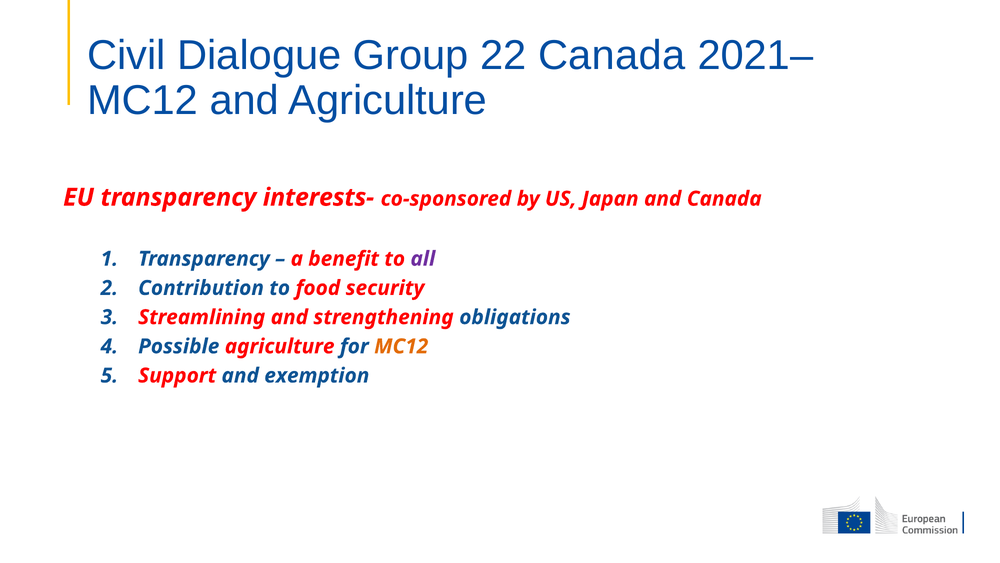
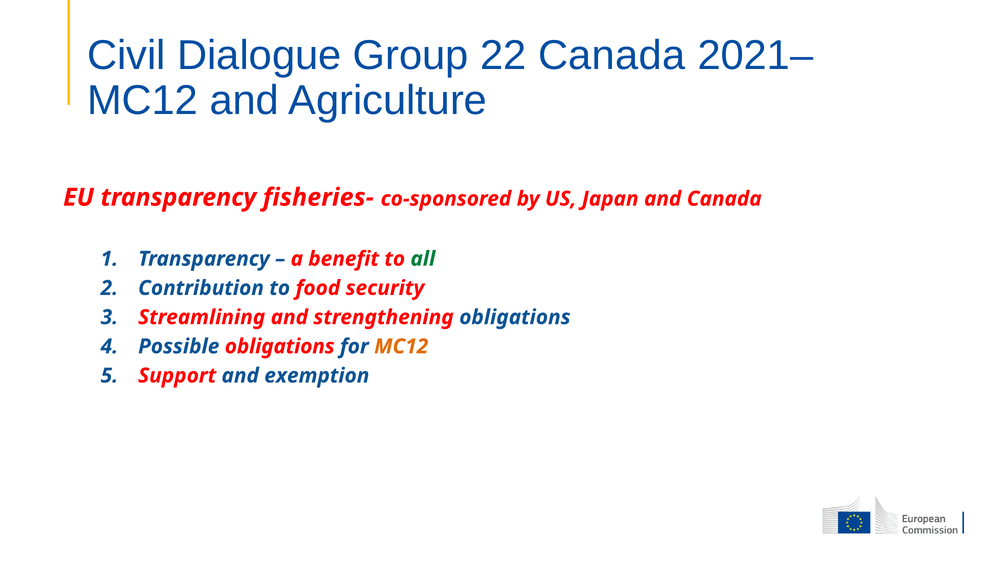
interests-: interests- -> fisheries- (318, 197)
all colour: purple -> green (423, 259)
Possible agriculture: agriculture -> obligations (280, 346)
